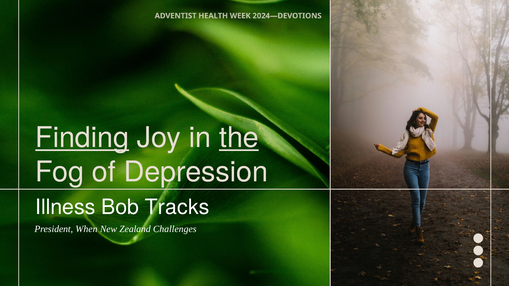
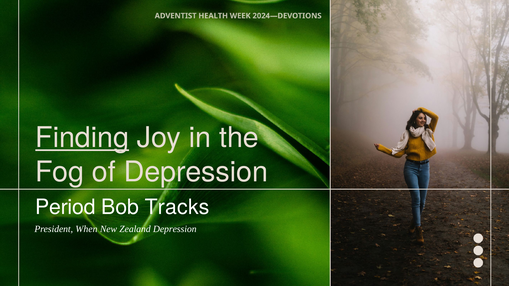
the underline: present -> none (239, 138)
Illness: Illness -> Period (65, 207)
Zealand Challenges: Challenges -> Depression (175, 229)
